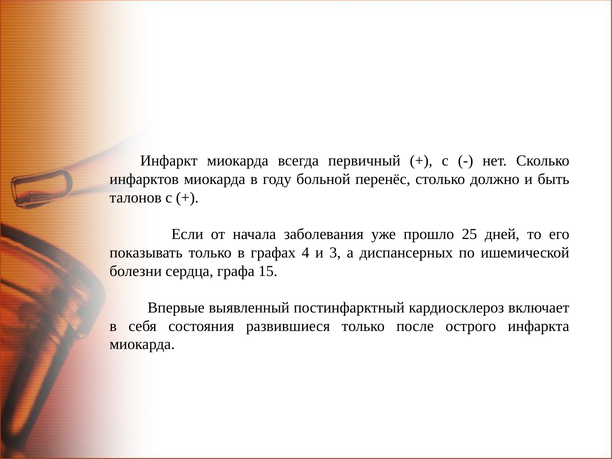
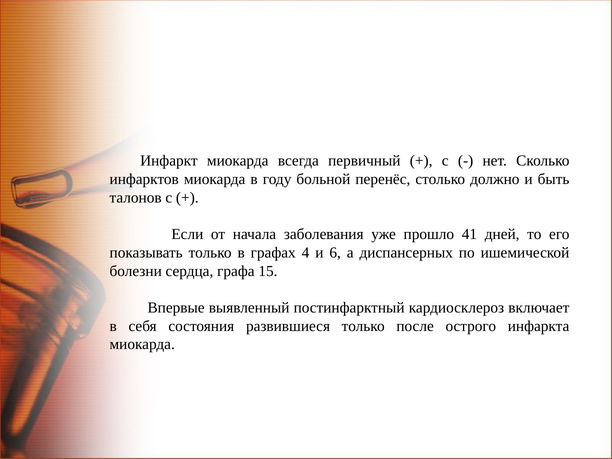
25: 25 -> 41 (469, 234)
3: 3 -> 6 (335, 253)
